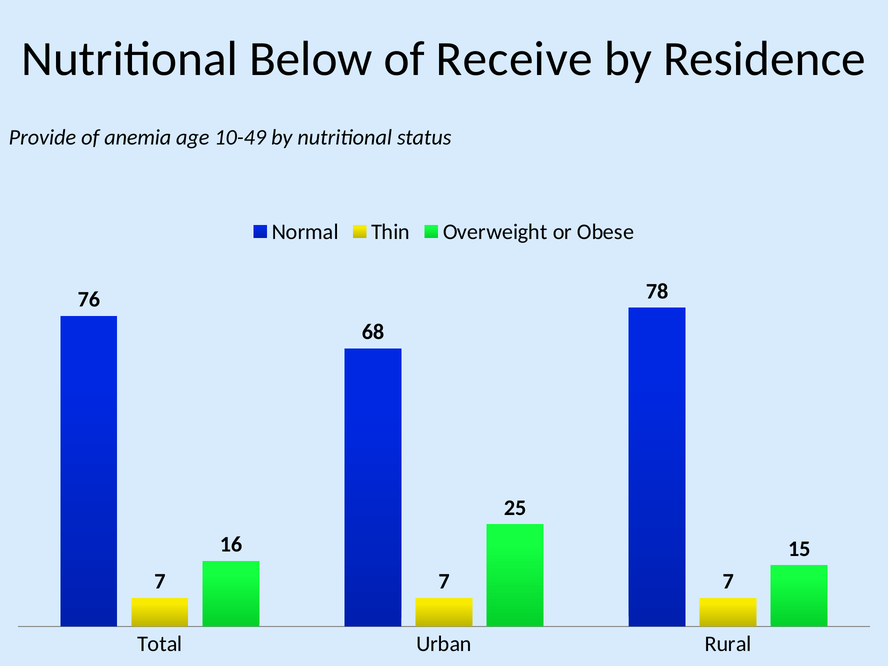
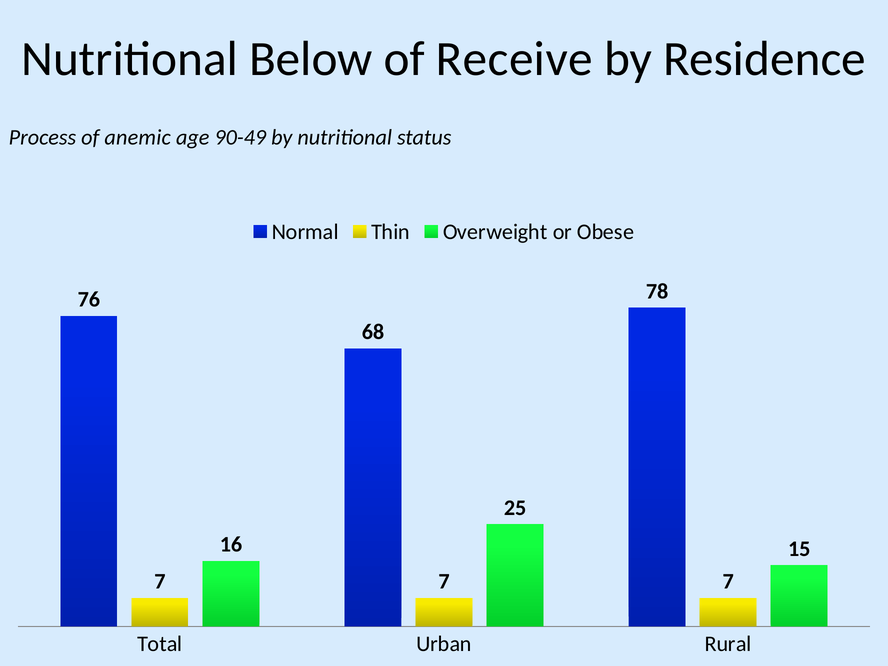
Provide: Provide -> Process (42, 138)
anemia: anemia -> anemic (138, 138)
10-49: 10-49 -> 90-49 (240, 138)
